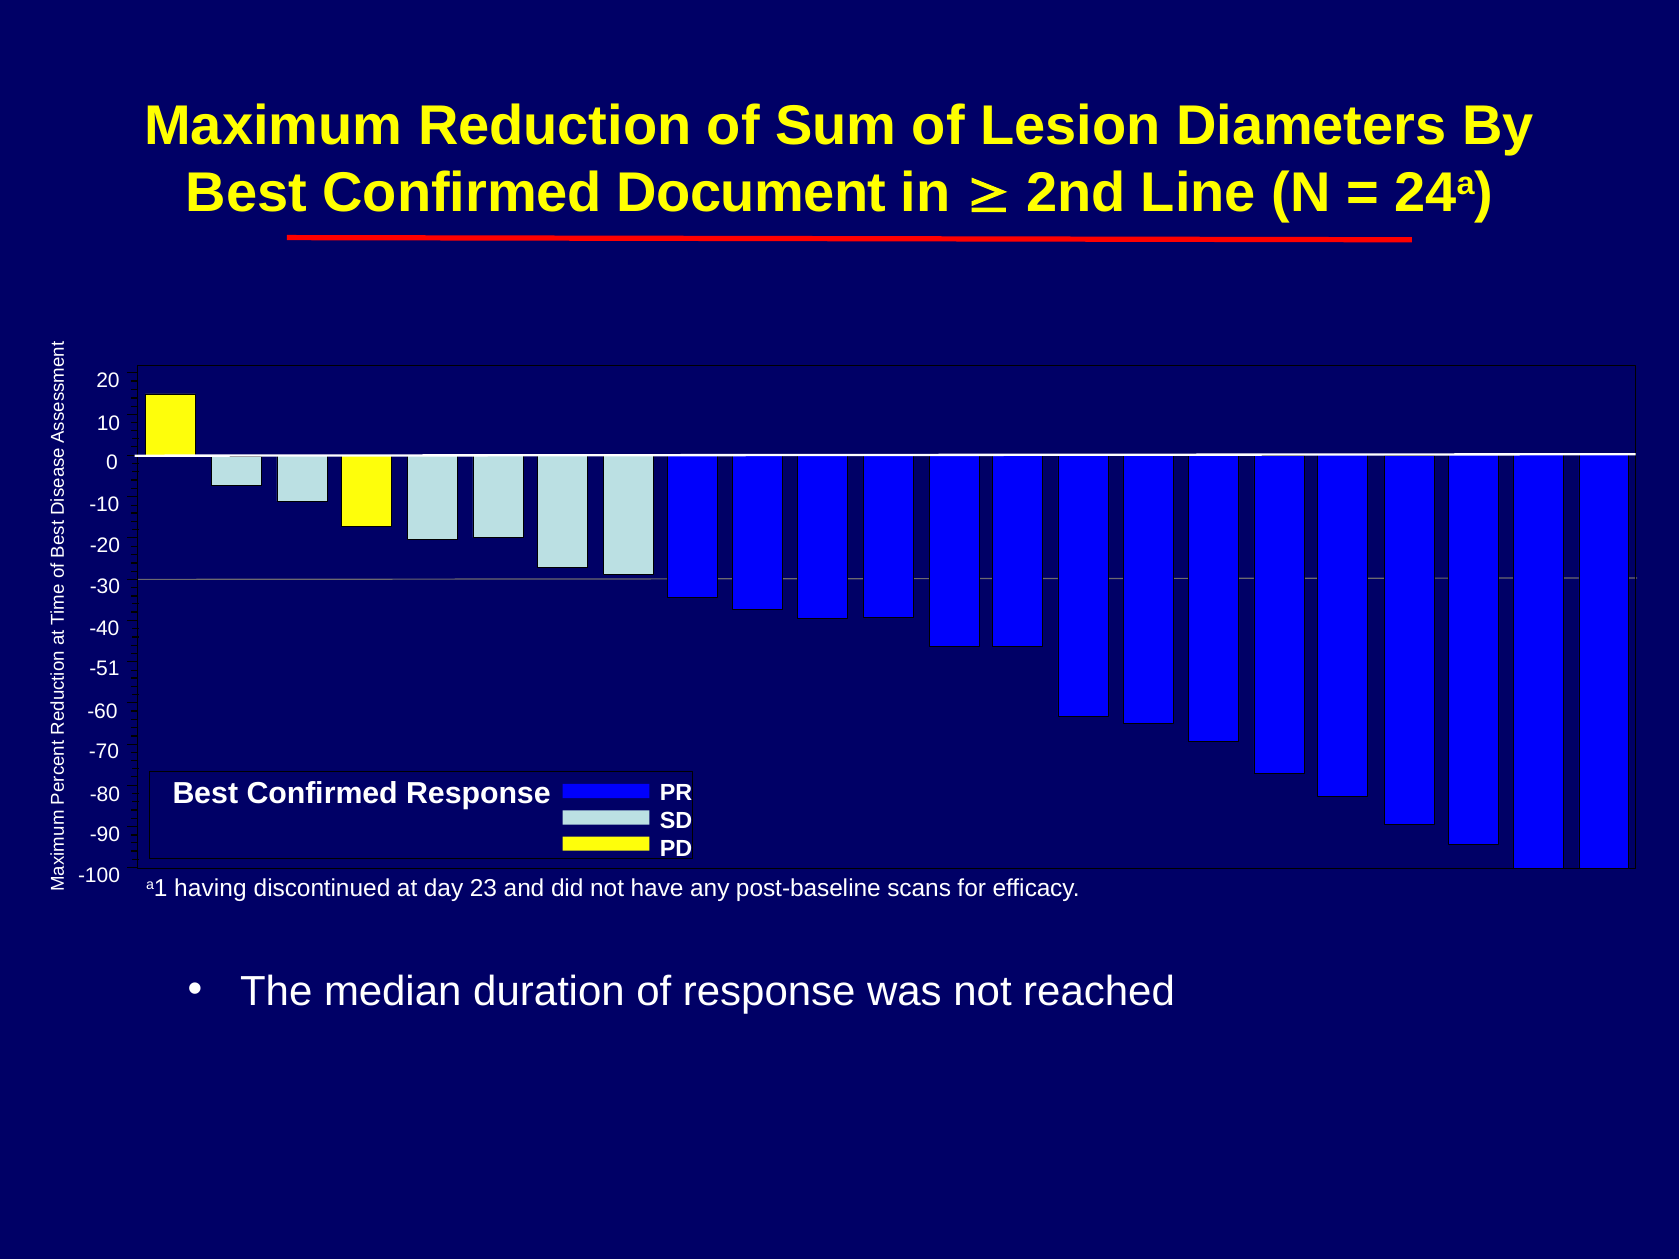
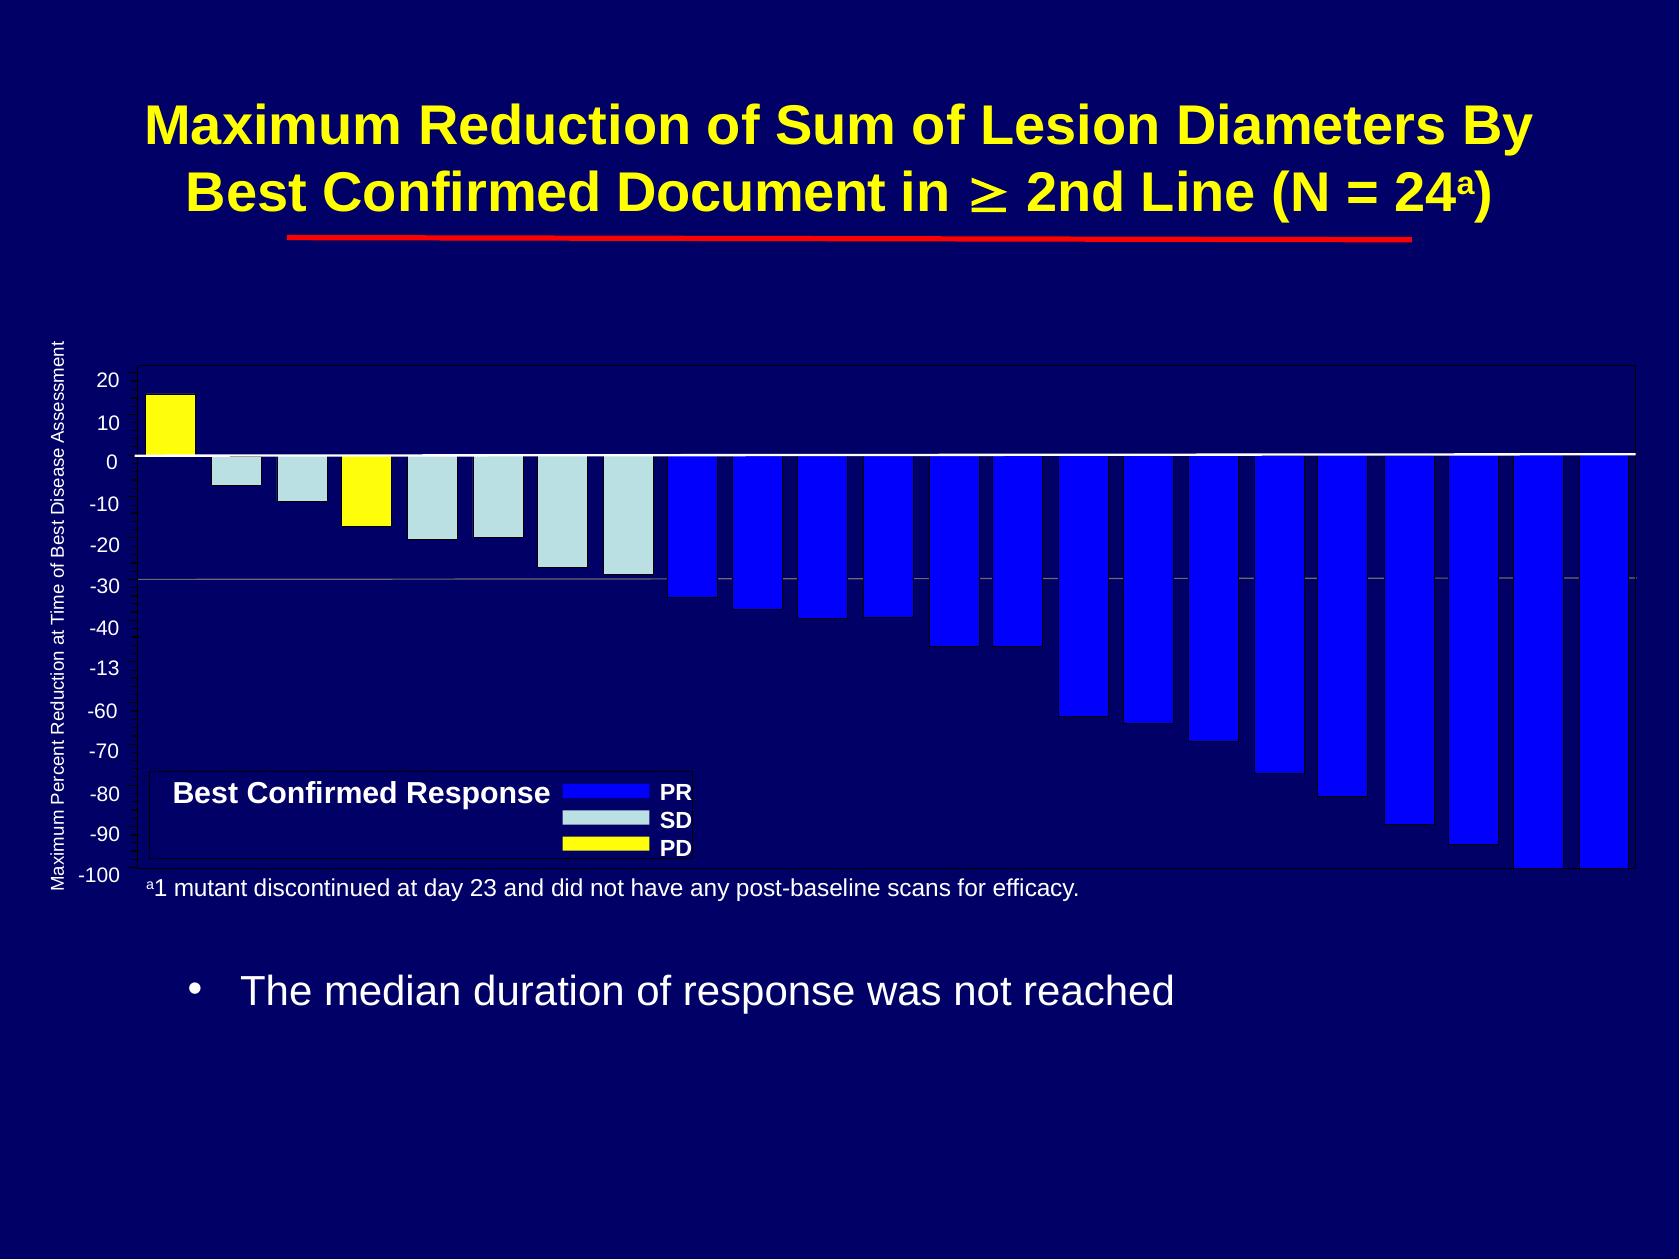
-51: -51 -> -13 (104, 669)
having: having -> mutant (211, 889)
